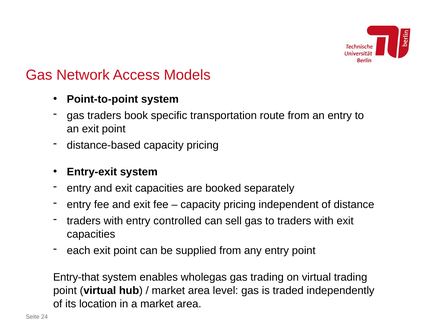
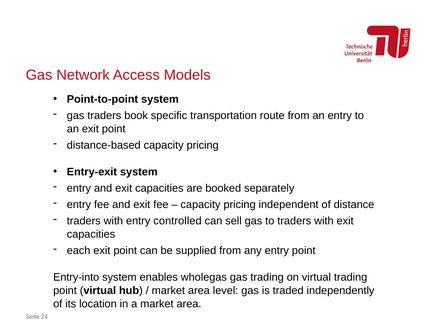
Entry-that: Entry-that -> Entry-into (76, 277)
